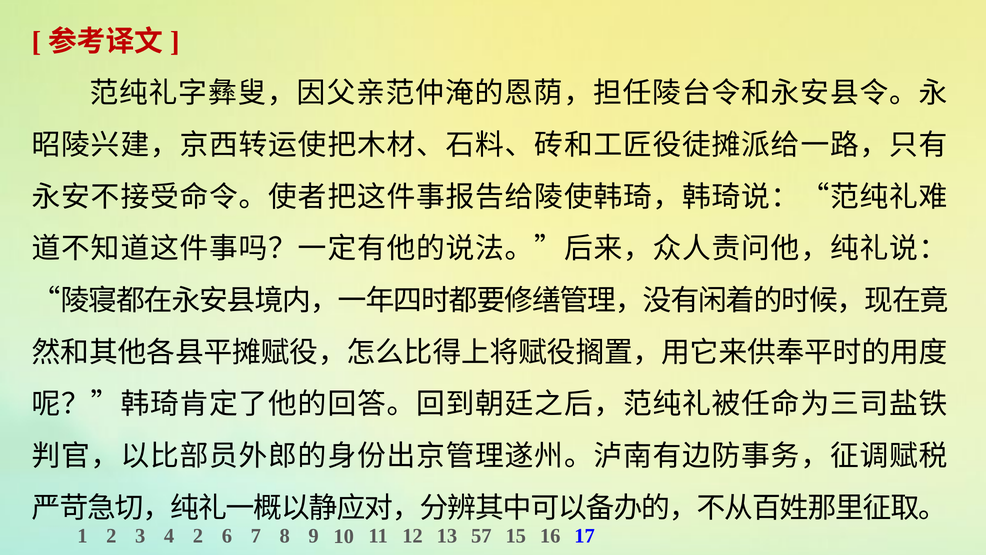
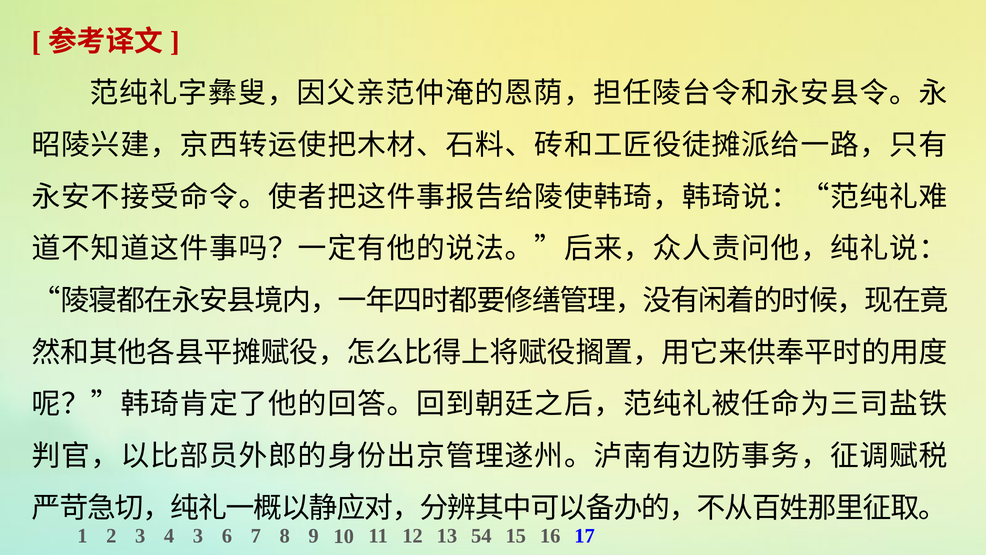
4 2: 2 -> 3 (198, 536)
57: 57 -> 54 (481, 536)
